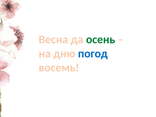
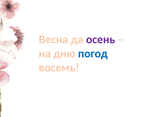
осень colour: green -> purple (101, 40)
